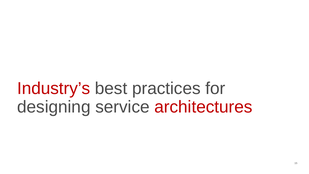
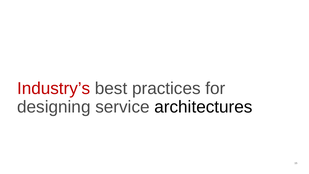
architectures colour: red -> black (203, 107)
